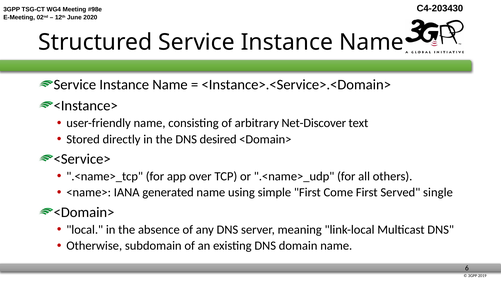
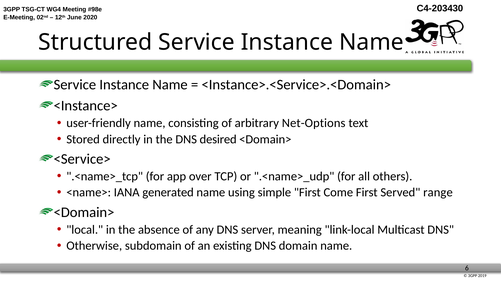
Net-Discover: Net-Discover -> Net-Options (314, 123)
single: single -> range (438, 192)
